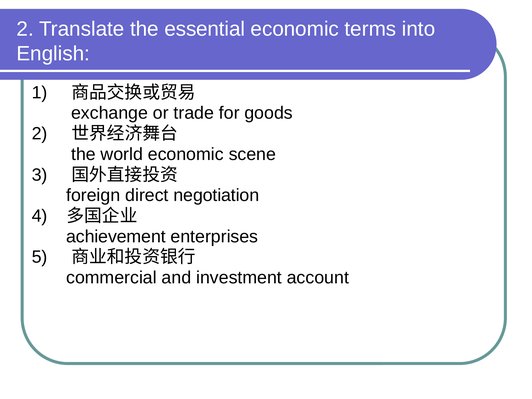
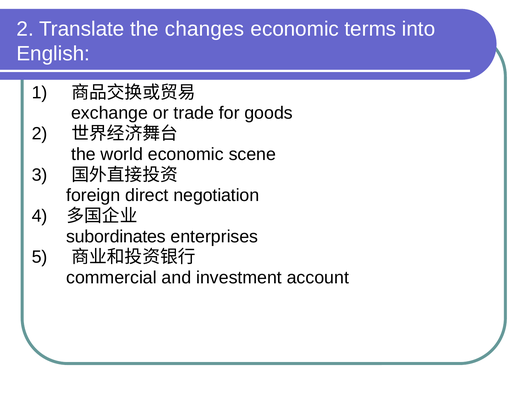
essential: essential -> changes (205, 29)
achievement: achievement -> subordinates (116, 237)
